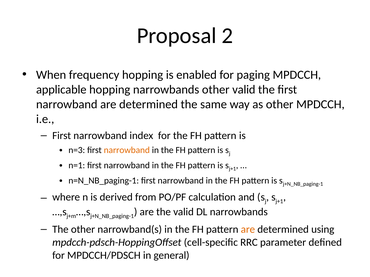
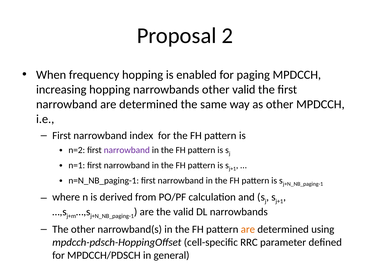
applicable: applicable -> increasing (61, 90)
n=3: n=3 -> n=2 (77, 150)
narrowband colour: orange -> purple (127, 150)
